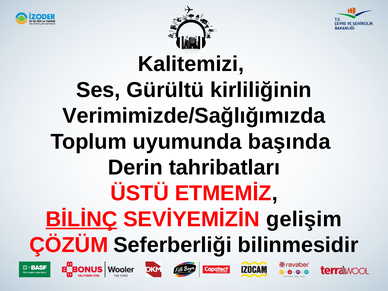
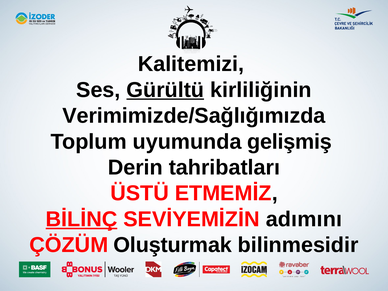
Gürültü underline: none -> present (165, 90)
başında: başında -> gelişmiş (289, 142)
gelişim: gelişim -> adımını (304, 219)
Seferberliği: Seferberliği -> Oluşturmak (173, 245)
